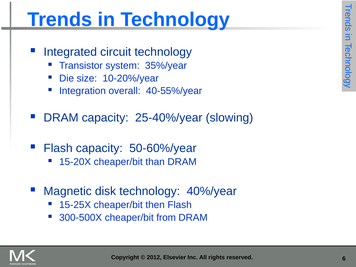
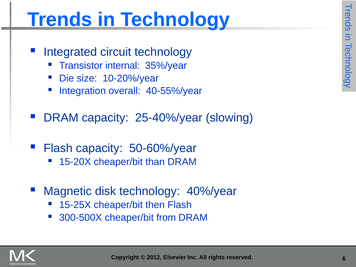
system: system -> internal (123, 66)
